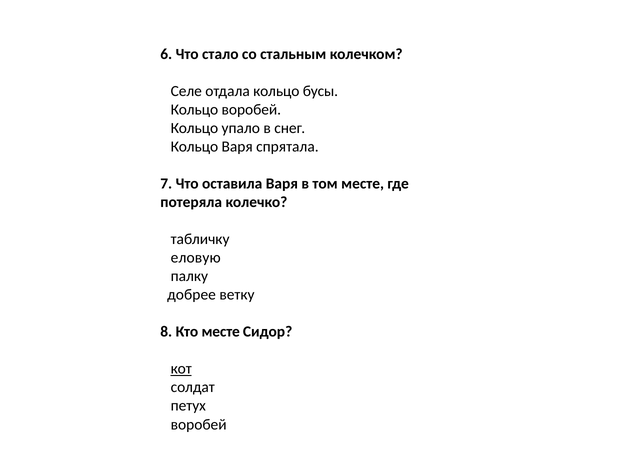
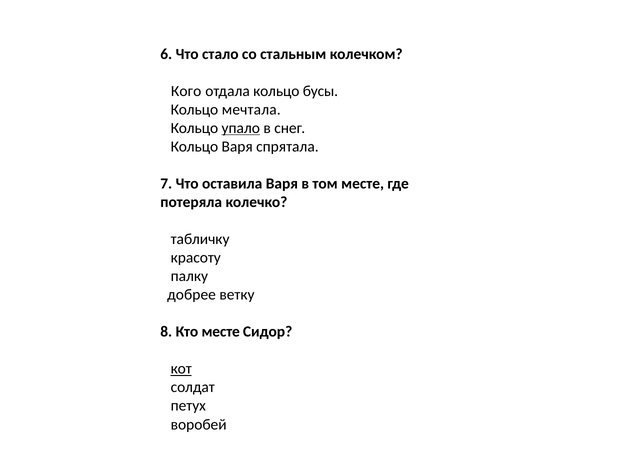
Селе: Селе -> Кого (186, 91)
Кольцо воробей: воробей -> мечтала (251, 110)
упало underline: none -> present (241, 128)
еловую: еловую -> красоту (196, 258)
